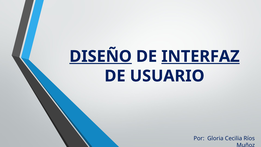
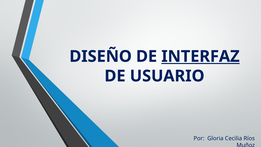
DISEÑO underline: present -> none (101, 56)
